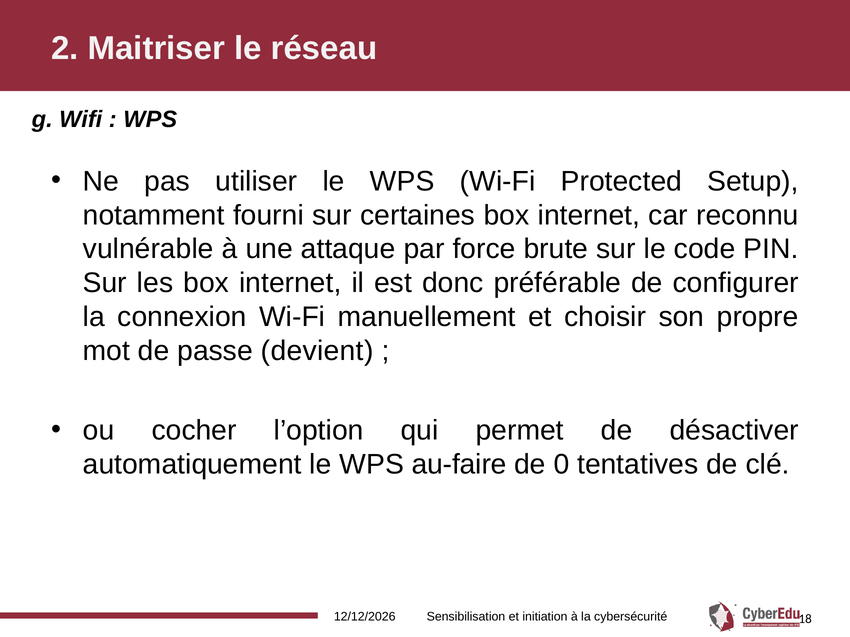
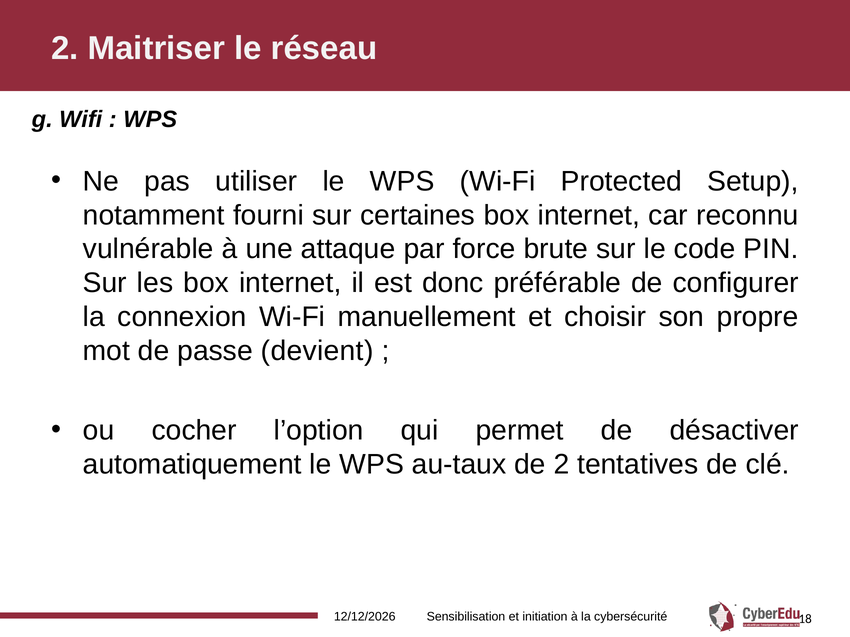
au-faire: au-faire -> au-taux (459, 465)
de 0: 0 -> 2 (561, 465)
